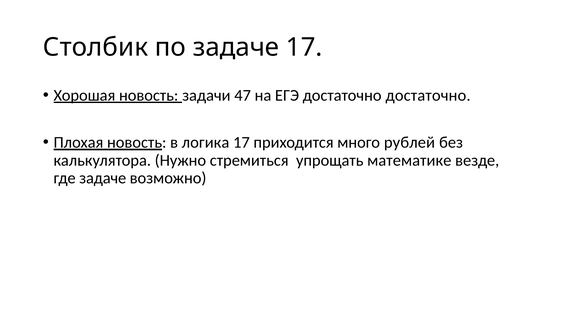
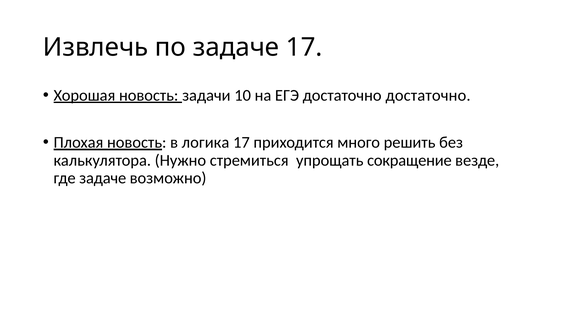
Столбик: Столбик -> Извлечь (96, 47)
47: 47 -> 10 (243, 95)
рублей: рублей -> решить (410, 143)
математике: математике -> сокращение (409, 160)
